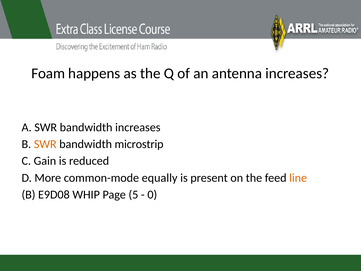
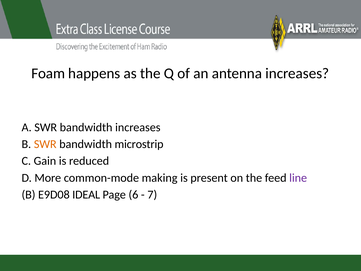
equally: equally -> making (160, 178)
line colour: orange -> purple (298, 178)
WHIP: WHIP -> IDEAL (86, 195)
5: 5 -> 6 (133, 195)
0: 0 -> 7 (152, 195)
